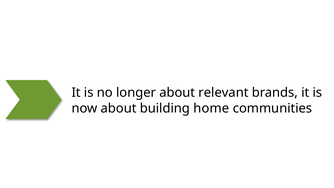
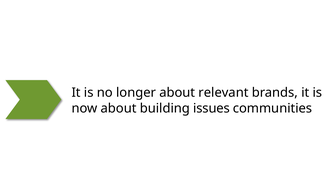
home: home -> issues (211, 108)
